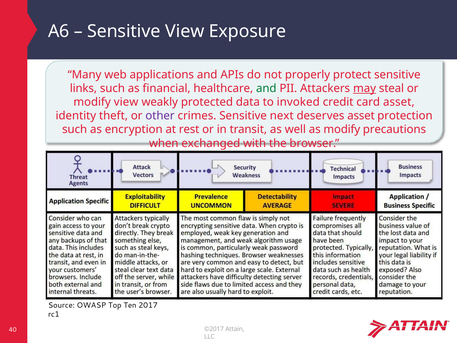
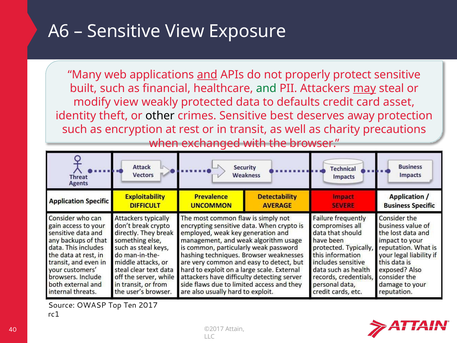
and underline: none -> present (207, 75)
links: links -> built (83, 88)
invoked: invoked -> defaults (298, 102)
other colour: purple -> black (160, 116)
next: next -> best (282, 116)
deserves asset: asset -> away (361, 116)
as modify: modify -> charity (342, 129)
